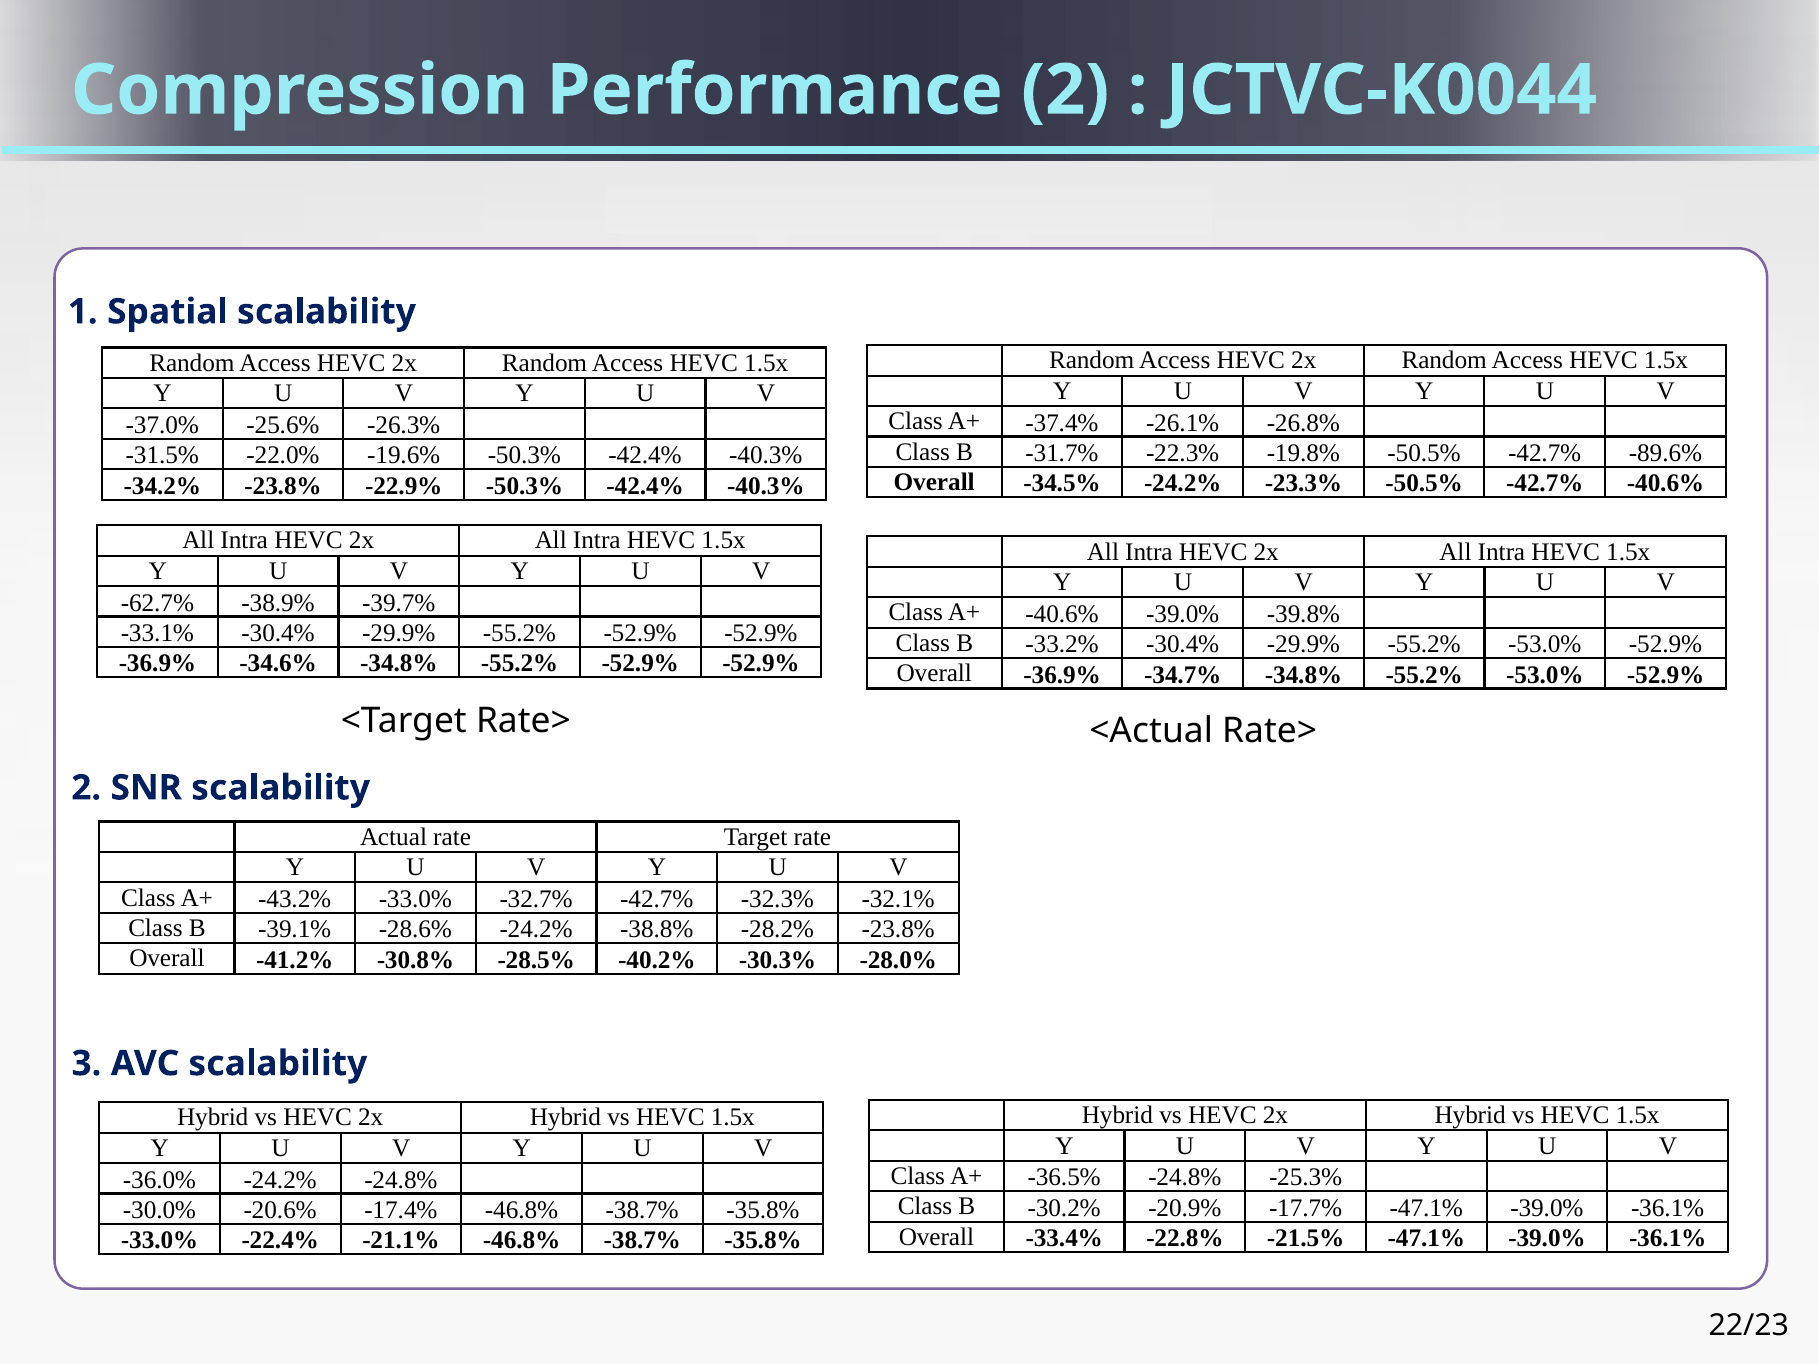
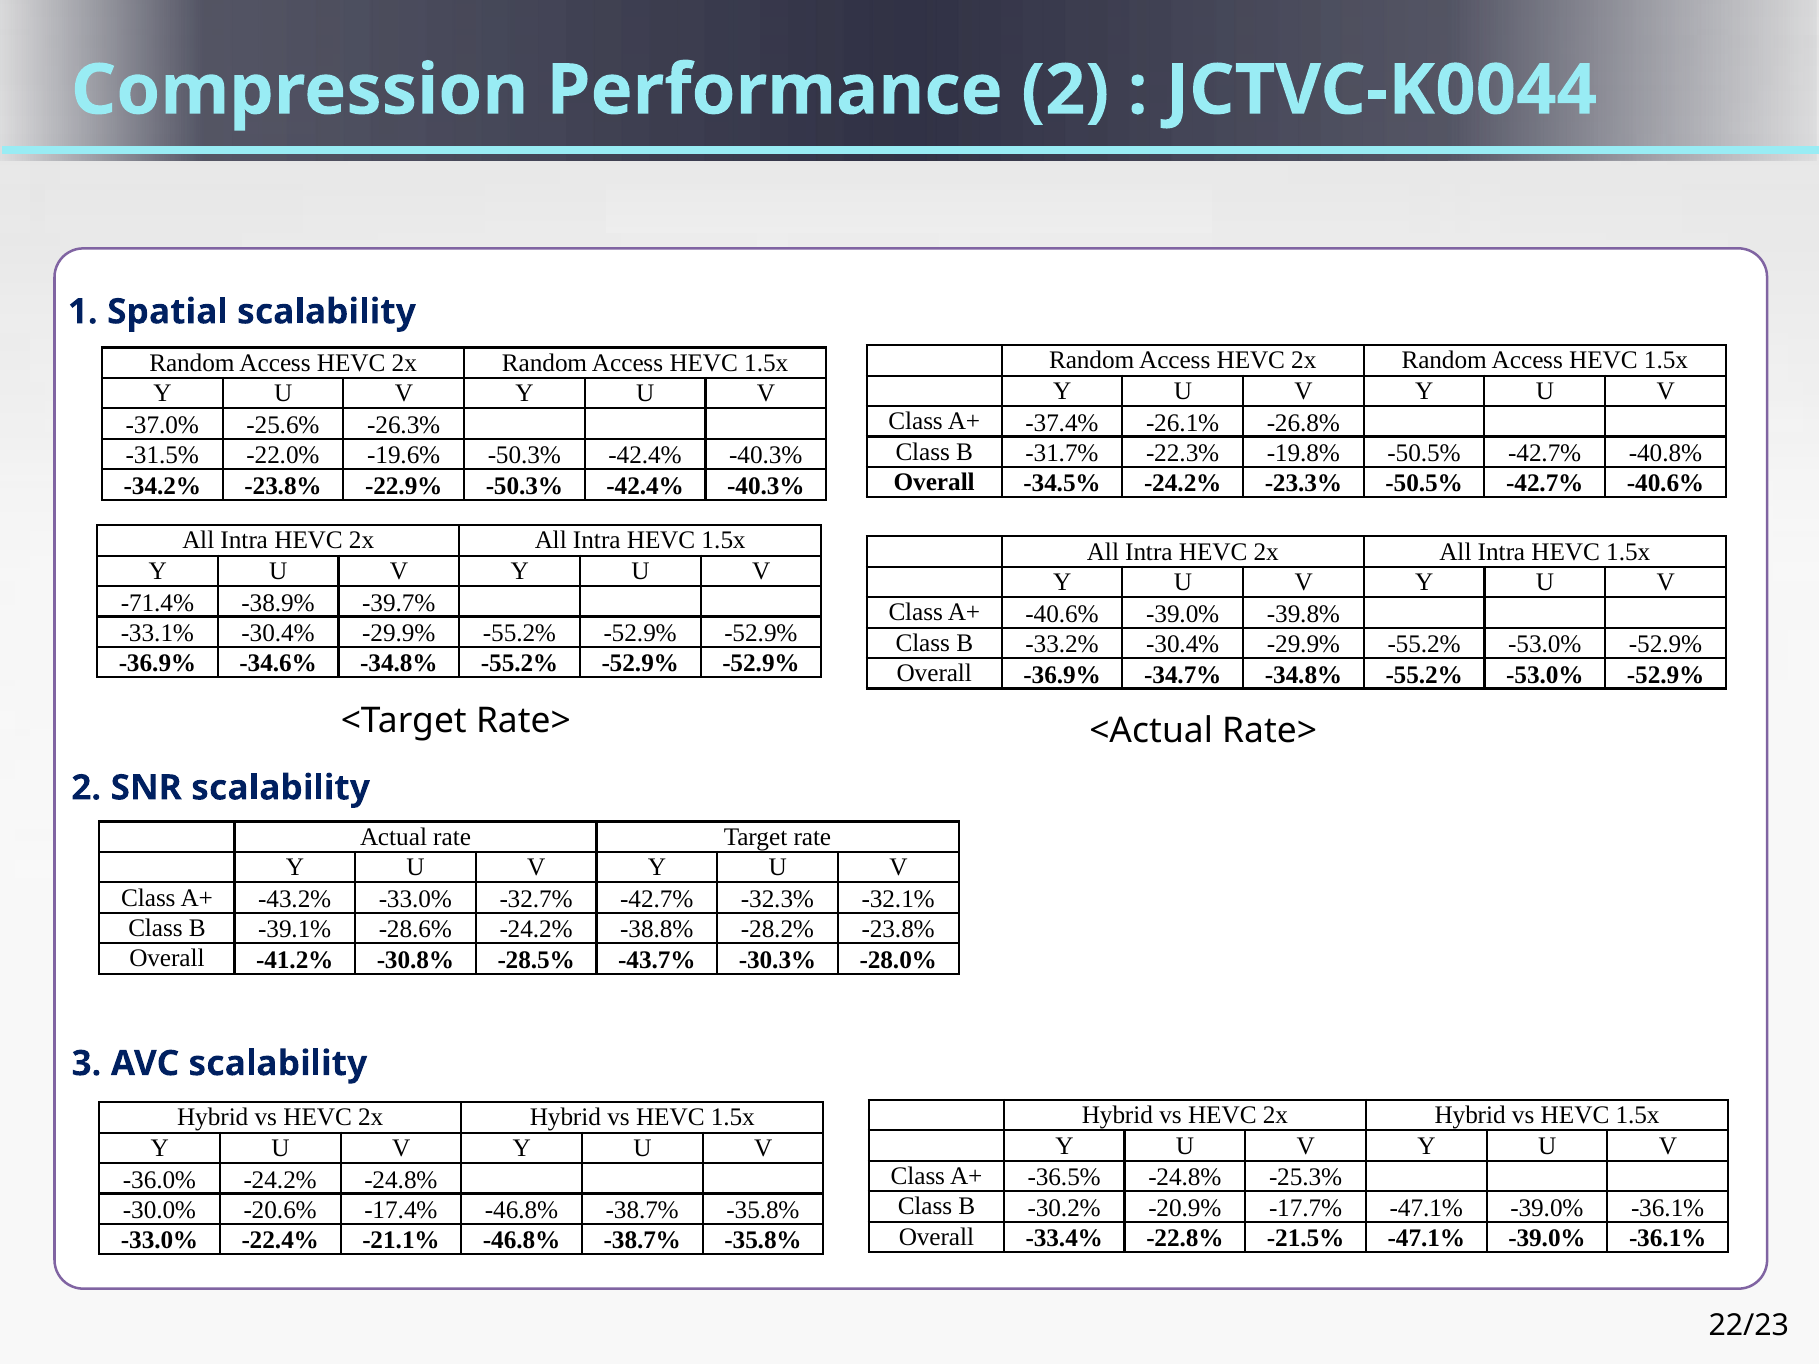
-89.6%: -89.6% -> -40.8% (1665, 453)
-62.7%: -62.7% -> -71.4% (157, 603)
-40.2%: -40.2% -> -43.7% (657, 960)
